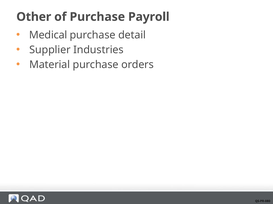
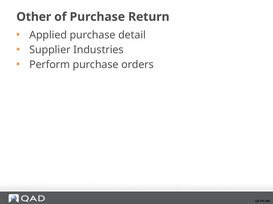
Payroll: Payroll -> Return (149, 17)
Medical: Medical -> Applied (48, 35)
Material: Material -> Perform (50, 65)
